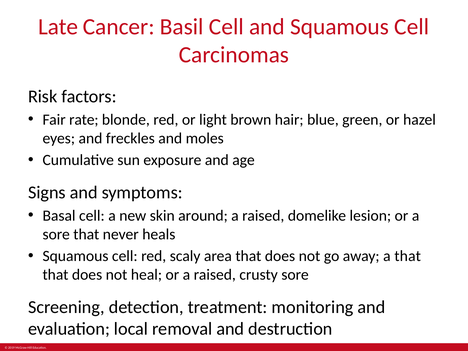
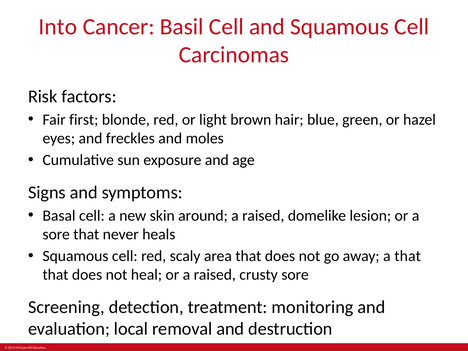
Late: Late -> Into (58, 27)
rate: rate -> first (84, 120)
